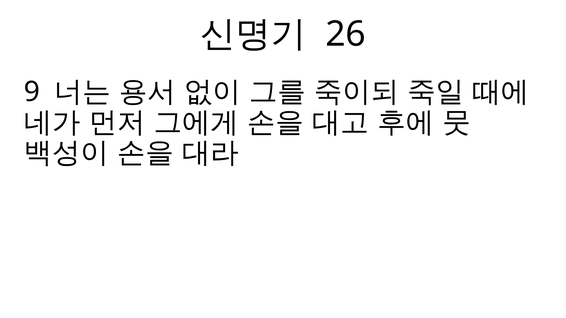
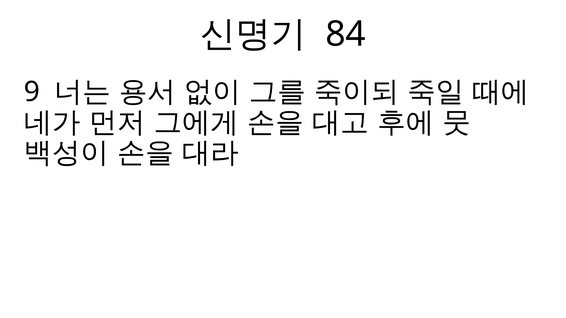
26: 26 -> 84 (346, 34)
